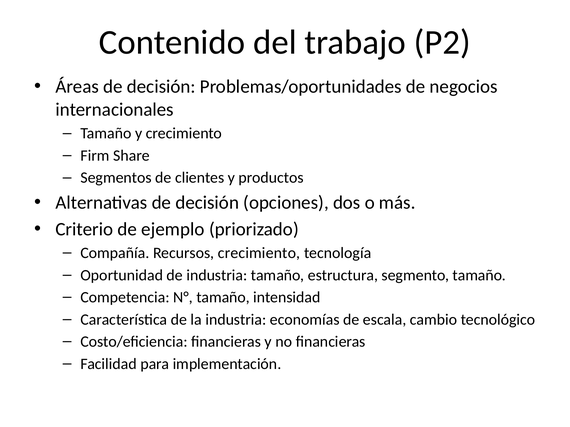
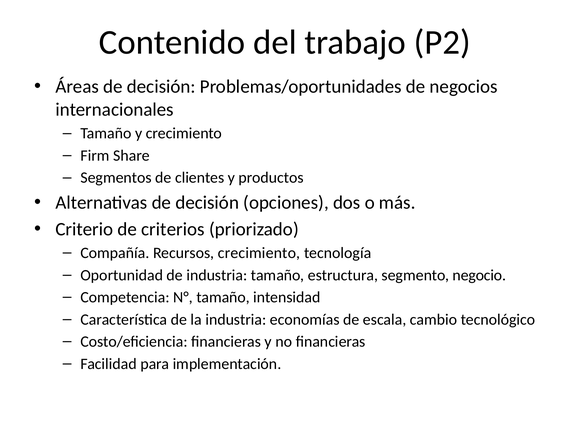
ejemplo: ejemplo -> criterios (173, 229)
segmento tamaño: tamaño -> negocio (479, 275)
